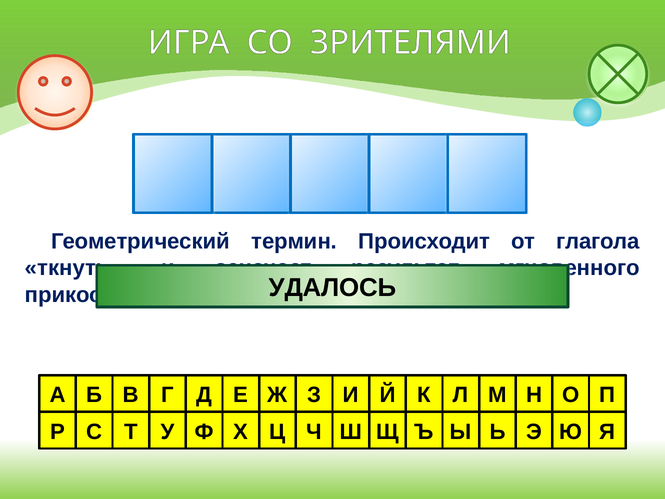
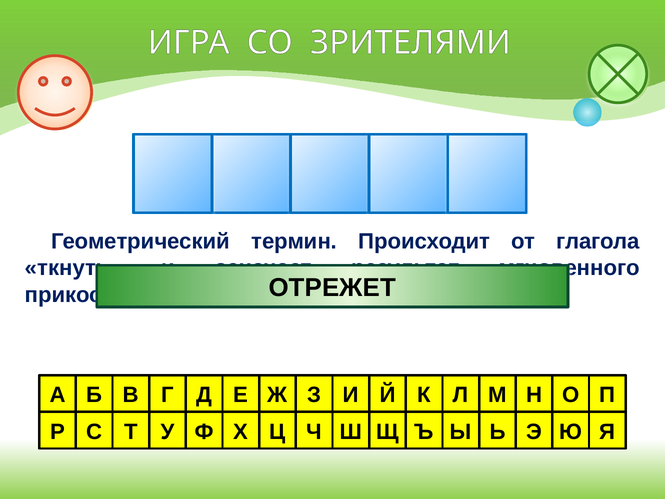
УДАЛОСЬ: УДАЛОСЬ -> ОТРЕЖЕТ (332, 288)
